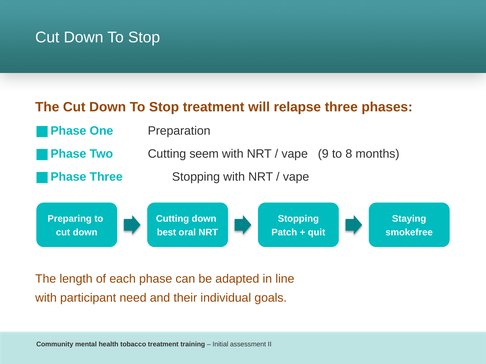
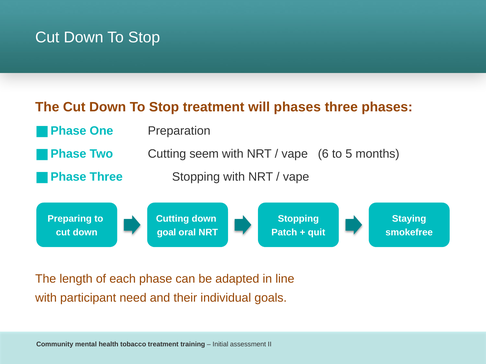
will relapse: relapse -> phases (297, 107)
9: 9 -> 6 (323, 154)
8: 8 -> 5 (349, 154)
best: best -> goal (167, 233)
